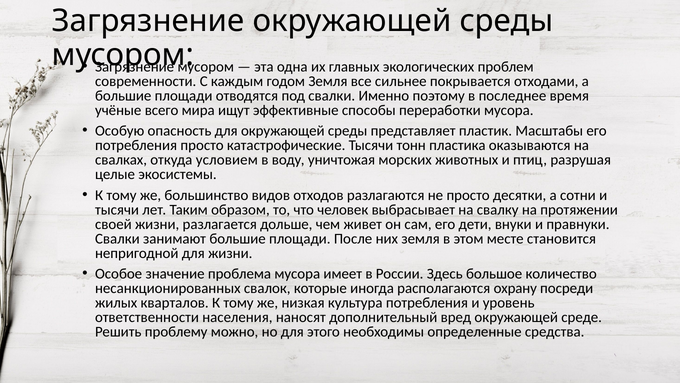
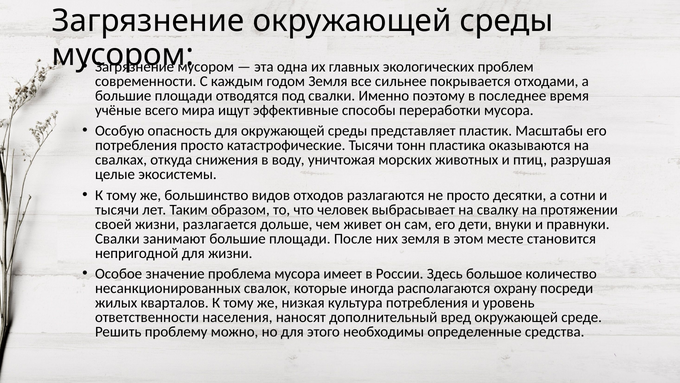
условием: условием -> снижения (227, 160)
